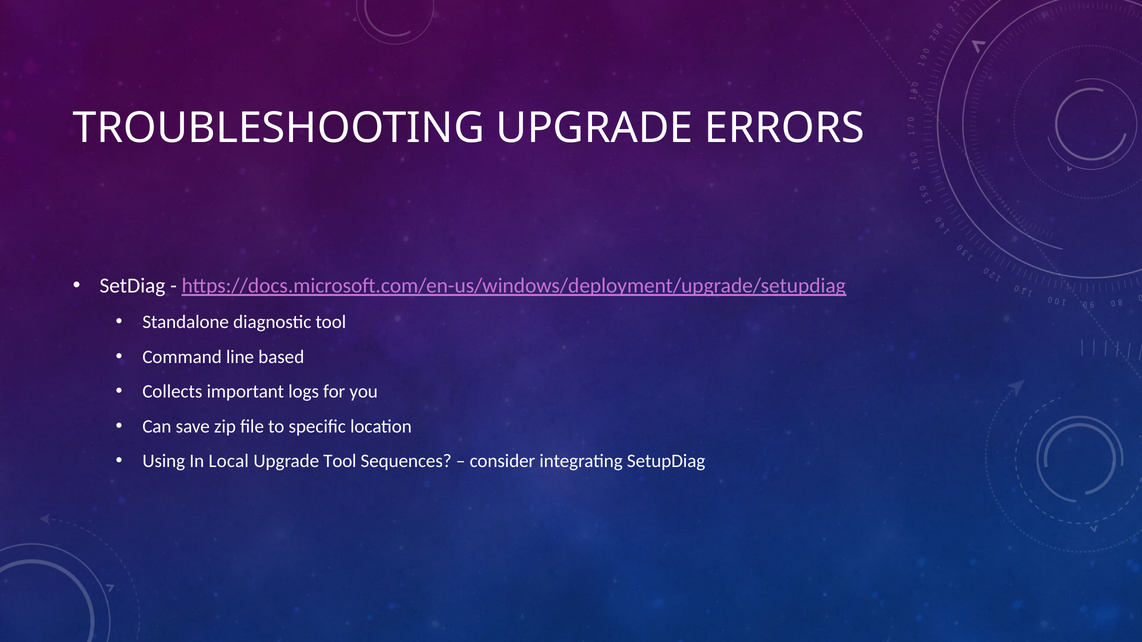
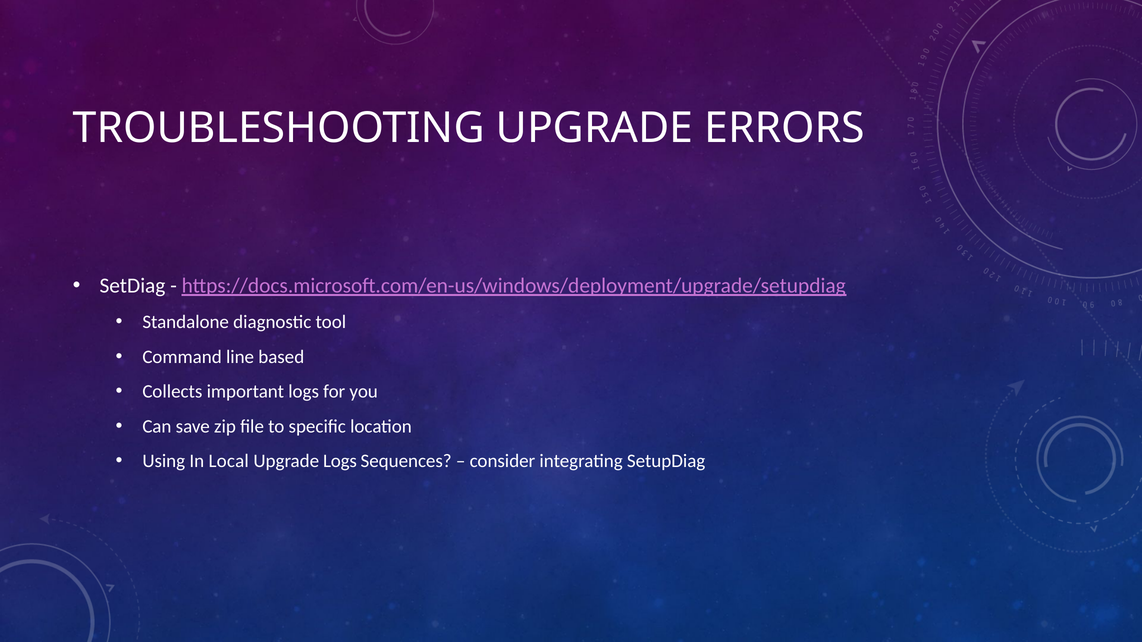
Upgrade Tool: Tool -> Logs (340, 461)
